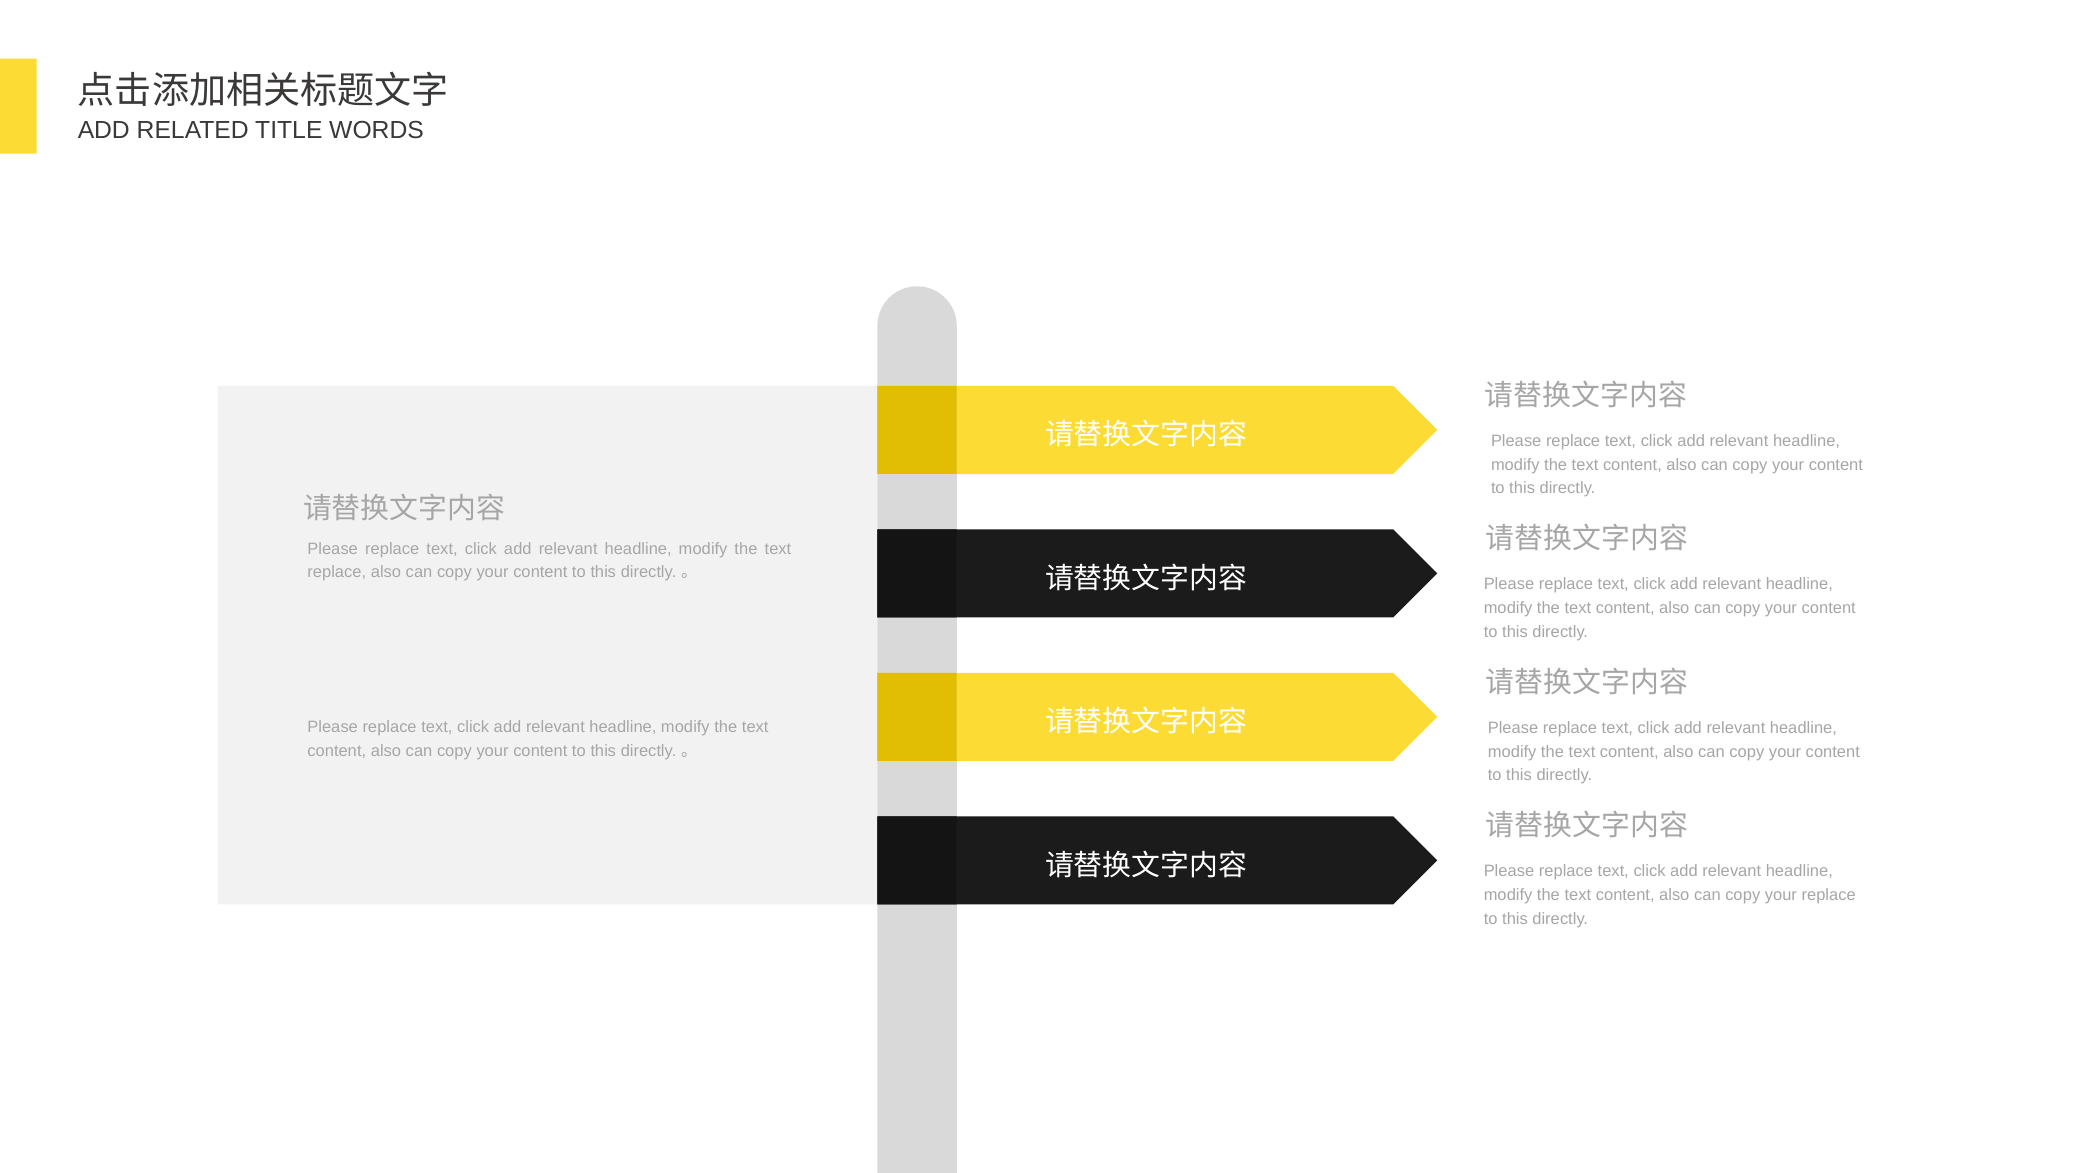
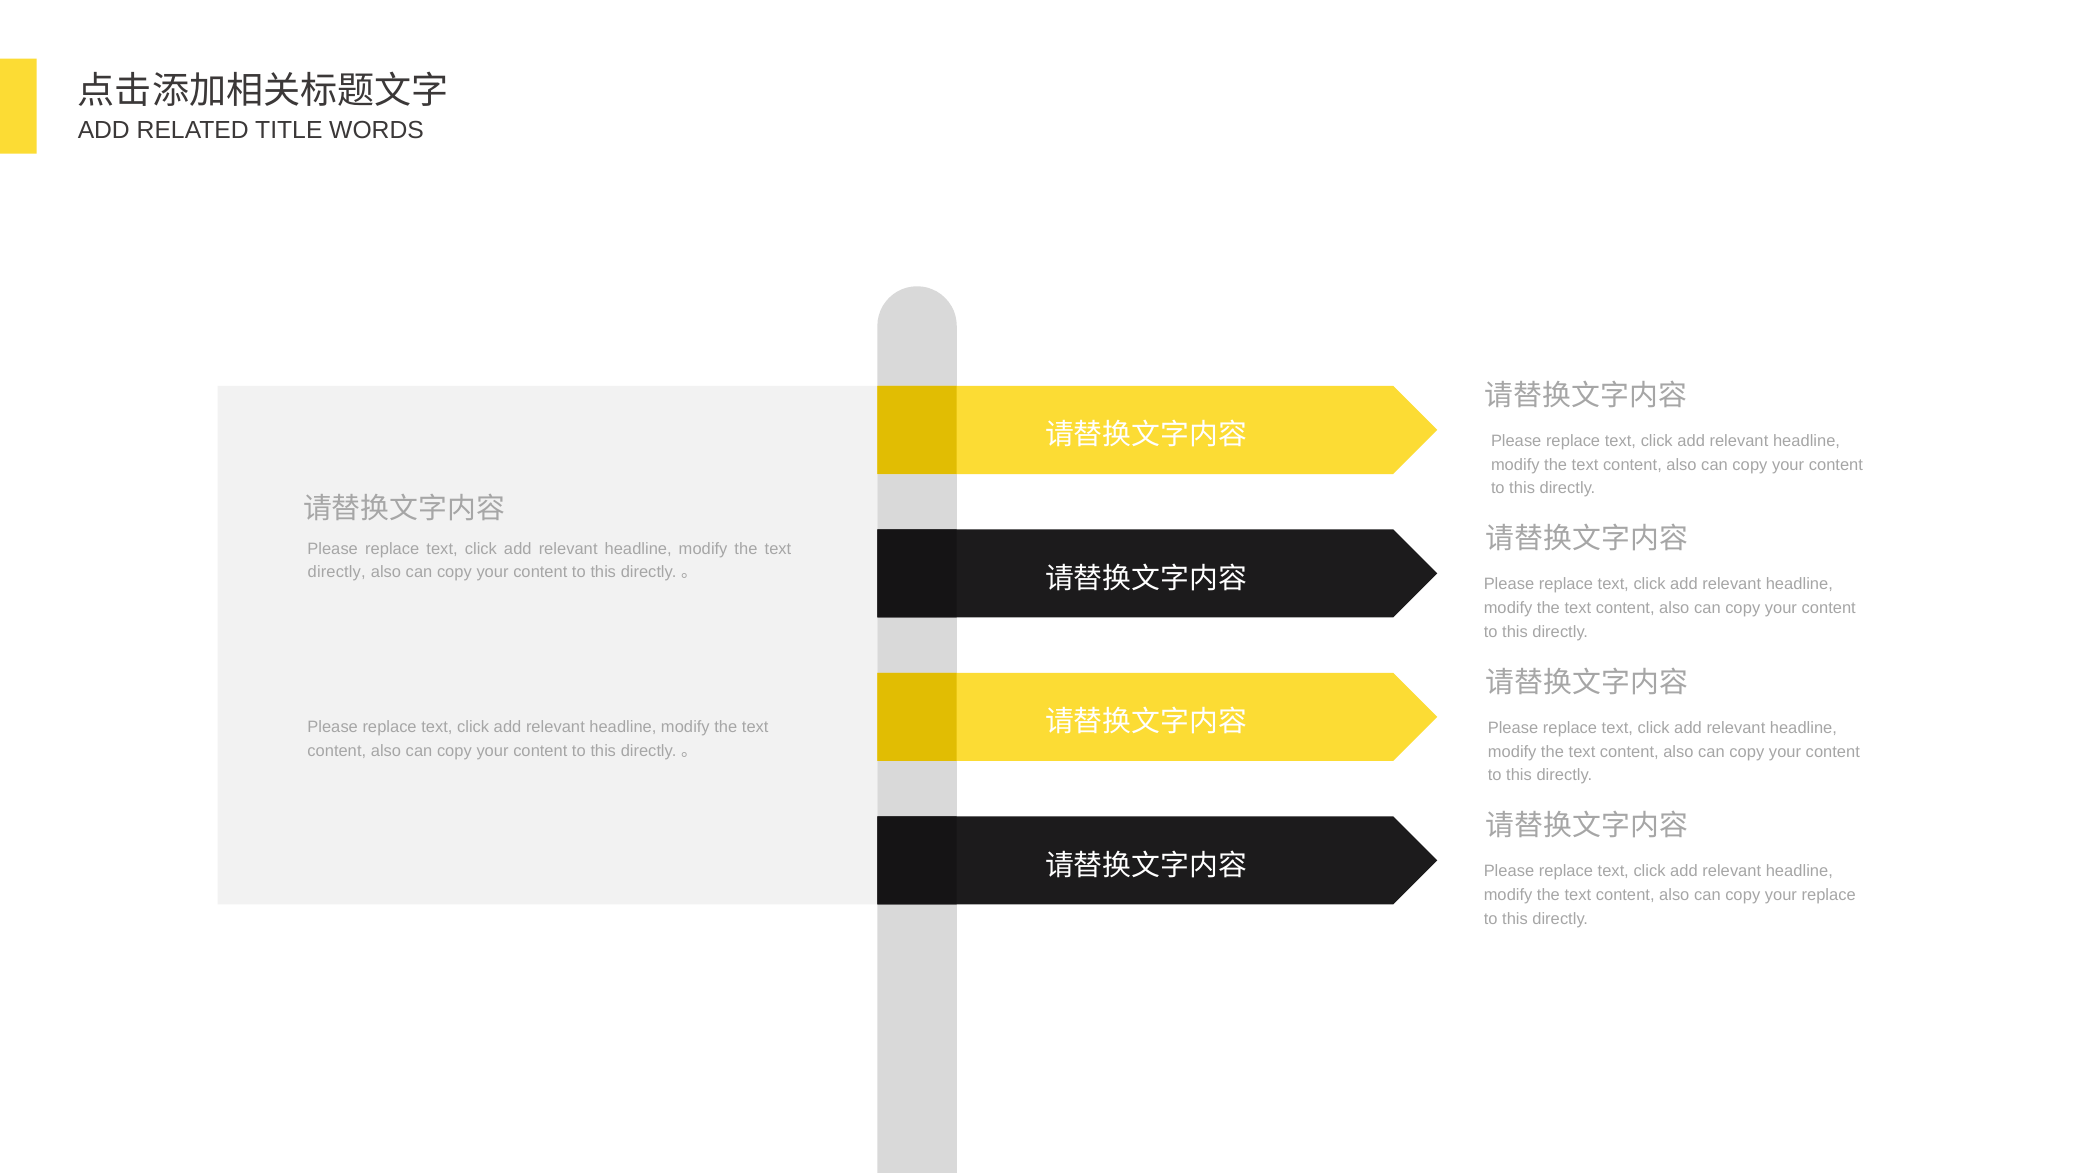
replace: replace -> directly (337, 572)
